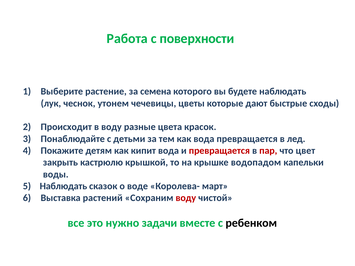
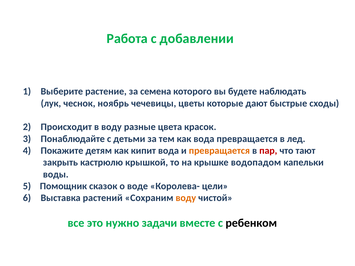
поверхности: поверхности -> добавлении (197, 39)
утонем: утонем -> ноябрь (113, 103)
превращается colour: red -> orange (219, 151)
цвет: цвет -> тают (306, 151)
5 Наблюдать: Наблюдать -> Помощник (63, 186)
март: март -> цели (215, 186)
воду colour: red -> orange (186, 198)
